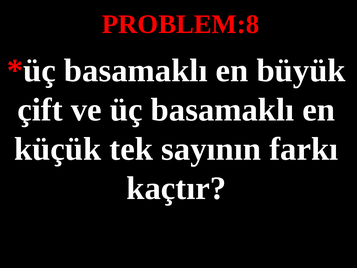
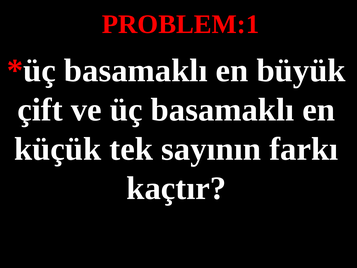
PROBLEM:8: PROBLEM:8 -> PROBLEM:1 (181, 24)
